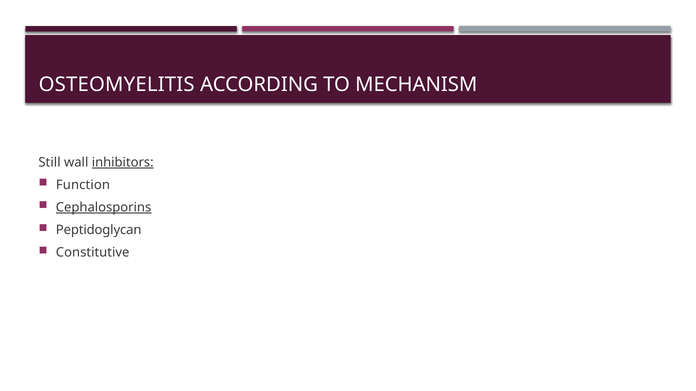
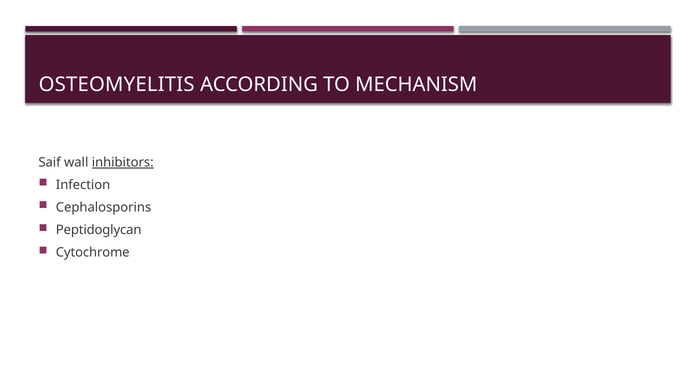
Still: Still -> Saif (50, 162)
Function: Function -> Infection (83, 185)
Cephalosporins underline: present -> none (104, 208)
Constitutive: Constitutive -> Cytochrome (93, 253)
